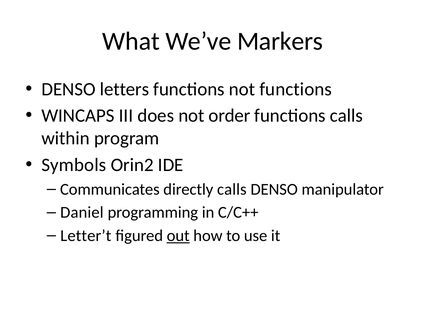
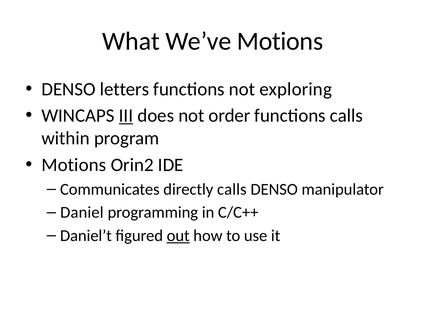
We’ve Markers: Markers -> Motions (280, 41)
not functions: functions -> exploring (296, 89)
III underline: none -> present (126, 116)
Symbols: Symbols -> Motions (74, 165)
Letter’t: Letter’t -> Daniel’t (86, 235)
